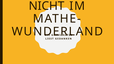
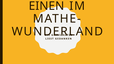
NICHT: NICHT -> EINEN (46, 6)
